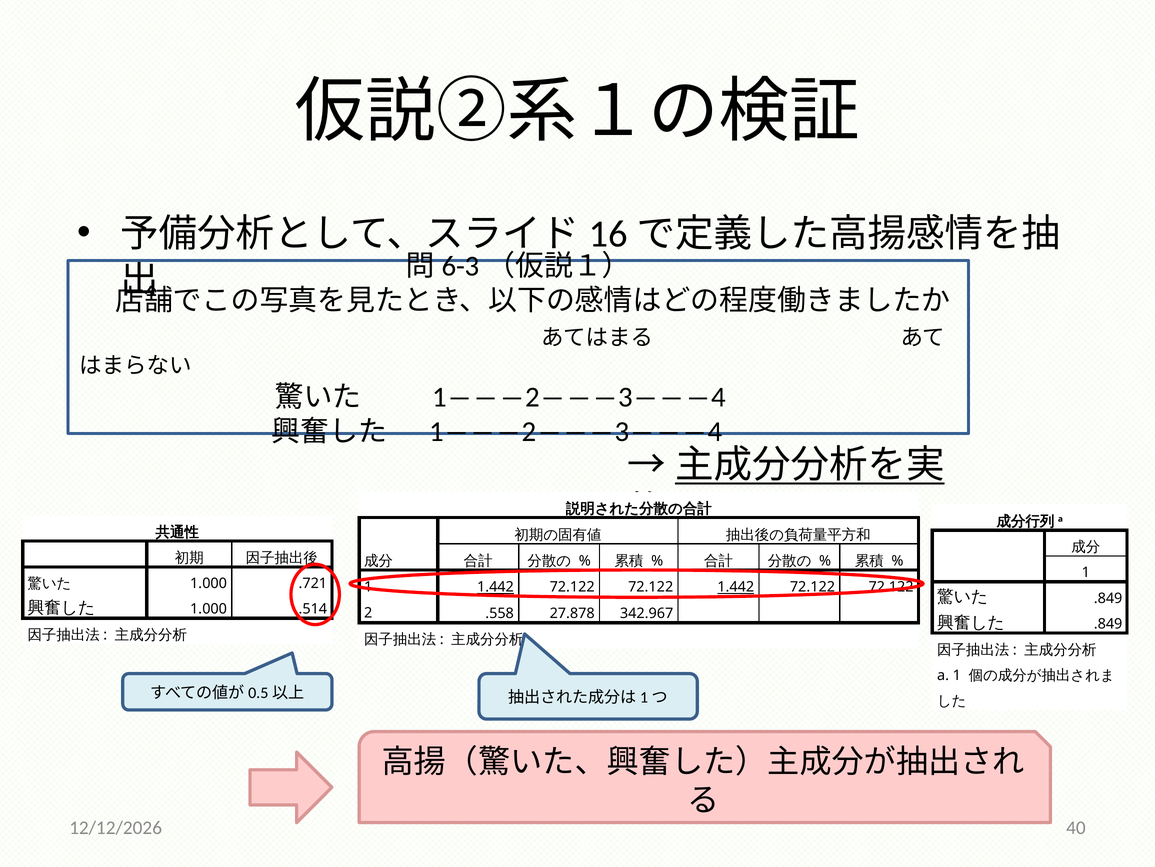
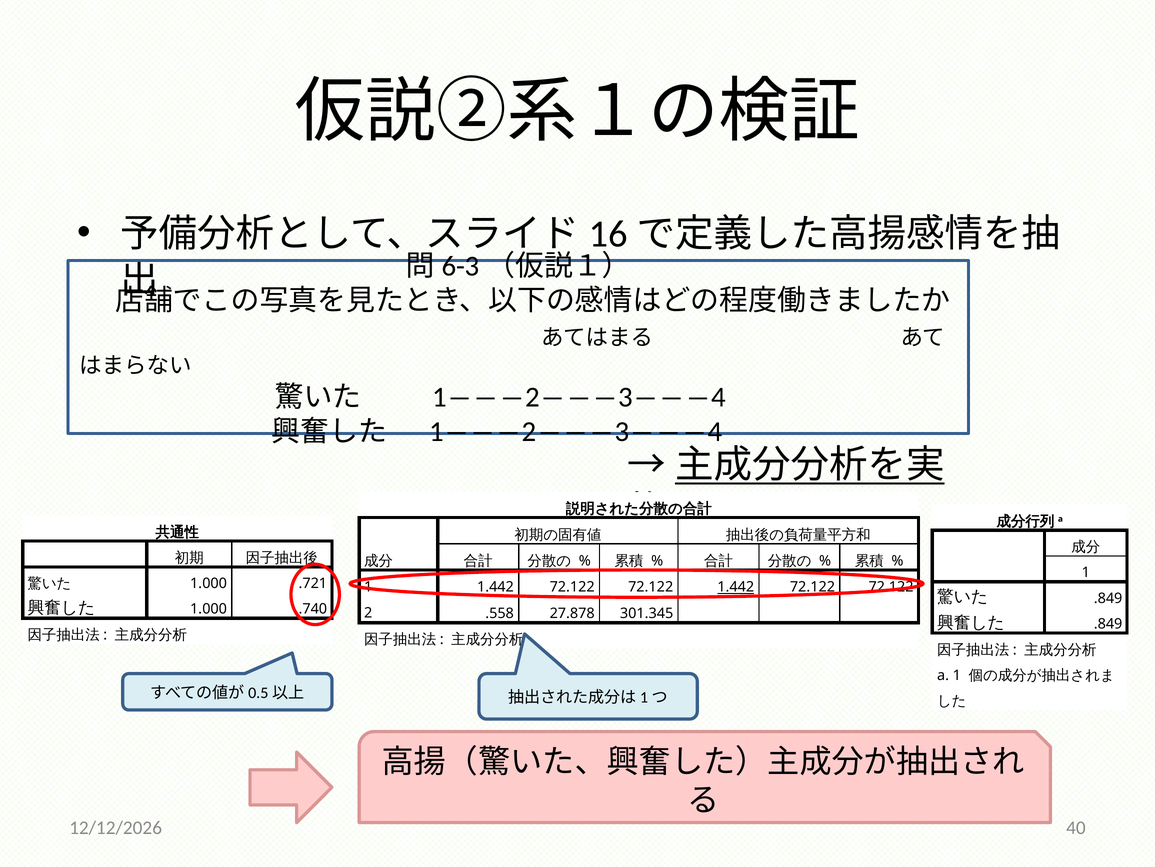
1.442 underline: present -> none (495, 587)
.514: .514 -> .740 (313, 609)
342.967: 342.967 -> 301.345 (647, 613)
